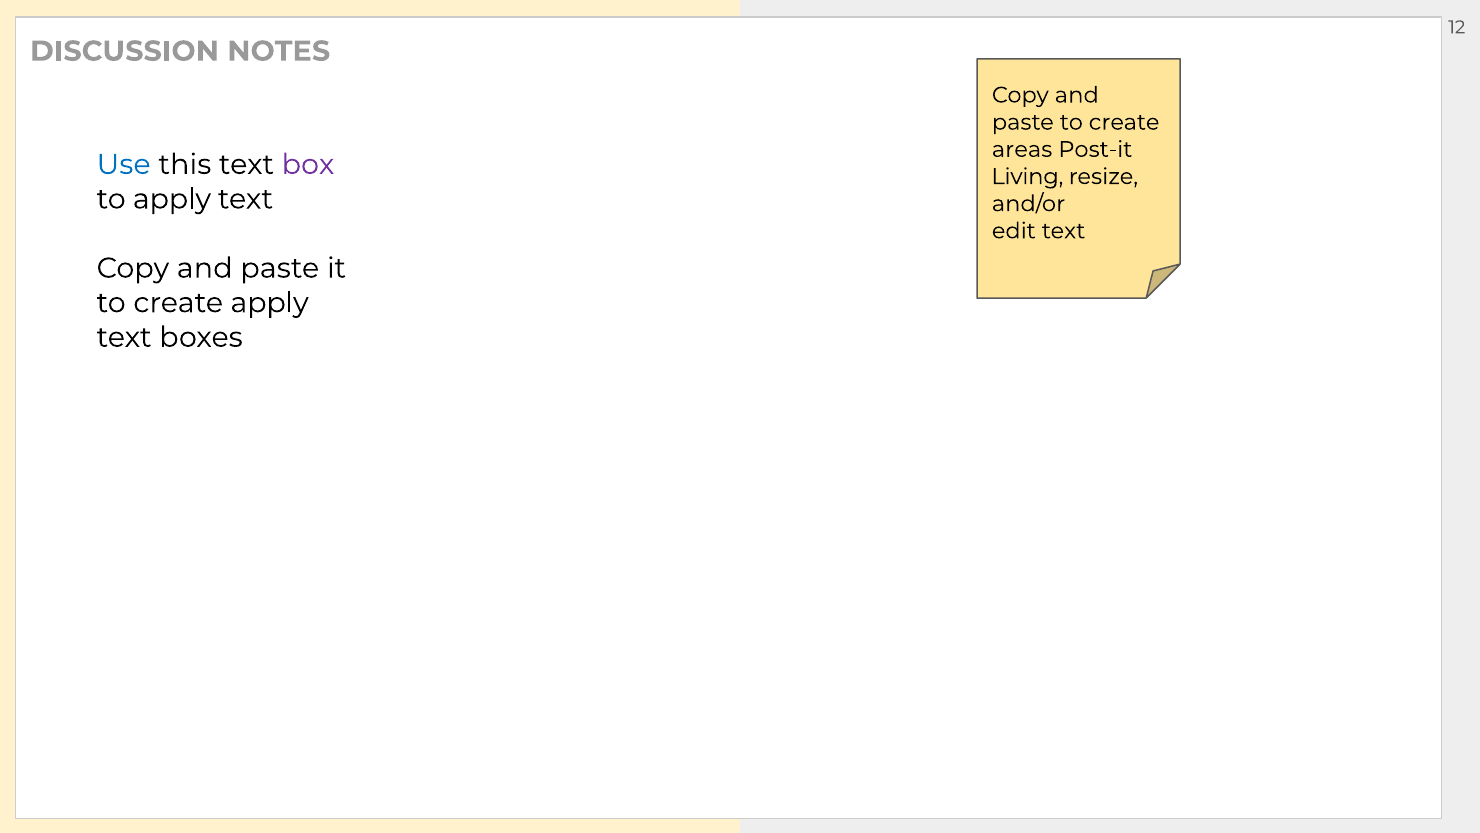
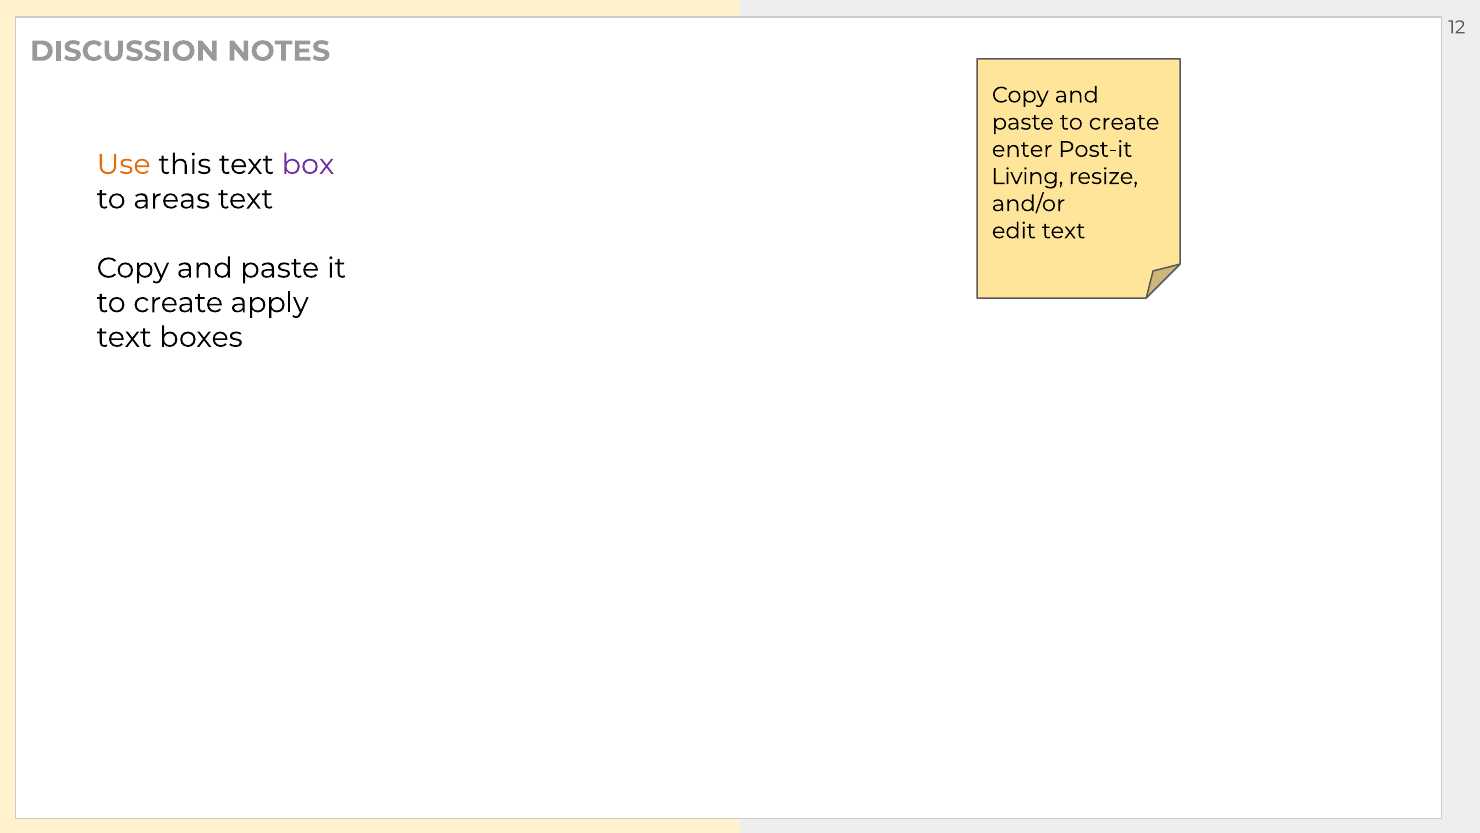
areas: areas -> enter (1022, 149)
Use colour: blue -> orange (124, 164)
to apply: apply -> areas (172, 199)
